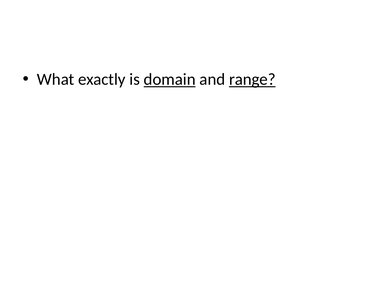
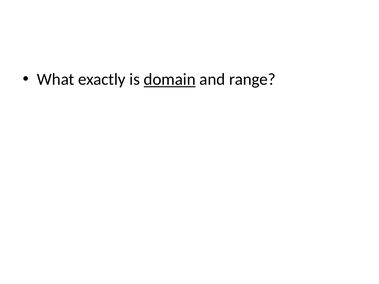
range underline: present -> none (252, 80)
